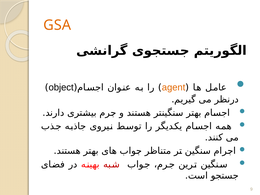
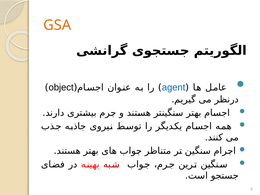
agent colour: orange -> blue (174, 87)
